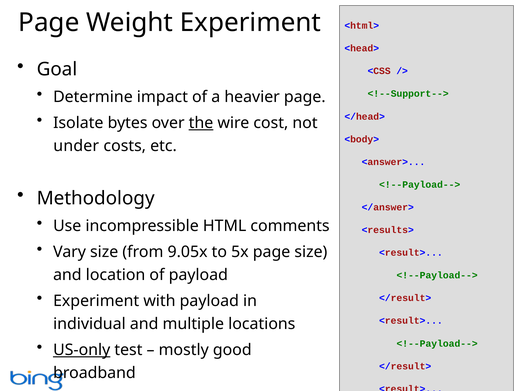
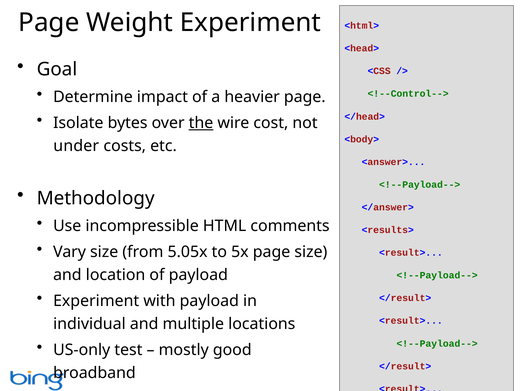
<!--Support-->: <!--Support--> -> <!--Control--> (408, 94)
9.05x: 9.05x -> 5.05x (188, 252)
US-only underline: present -> none (82, 350)
